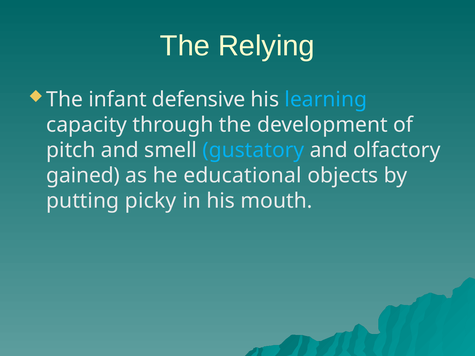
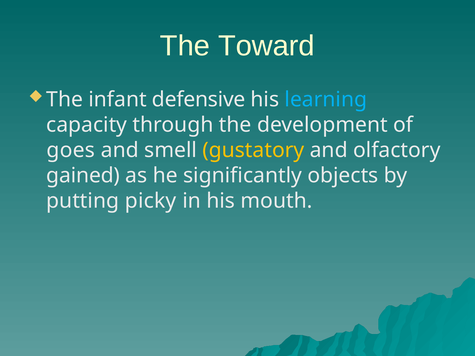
Relying: Relying -> Toward (266, 46)
pitch: pitch -> goes (71, 150)
gustatory colour: light blue -> yellow (253, 150)
educational: educational -> significantly (243, 176)
